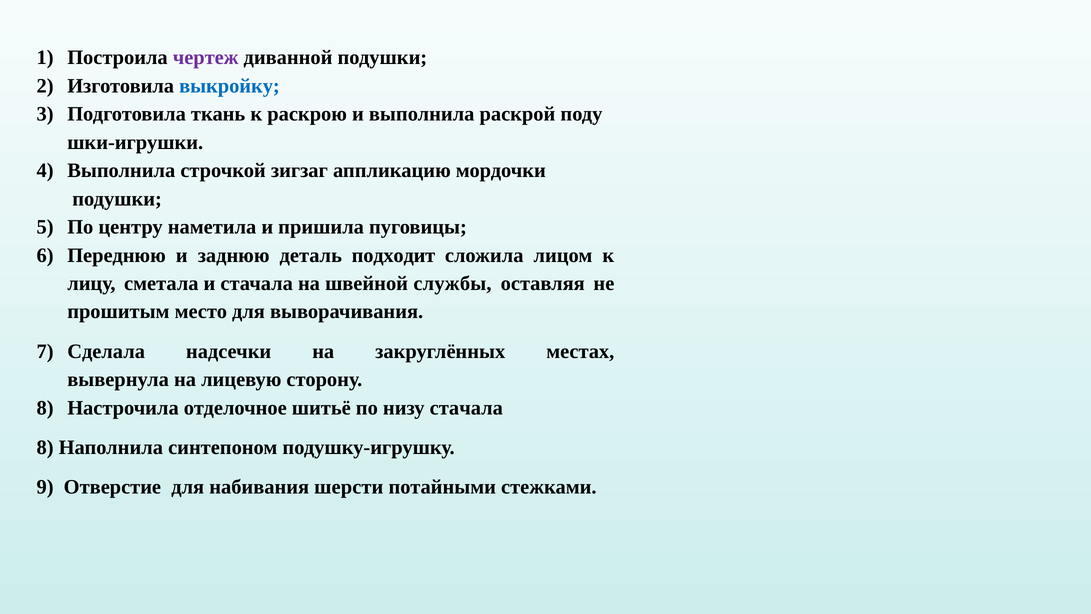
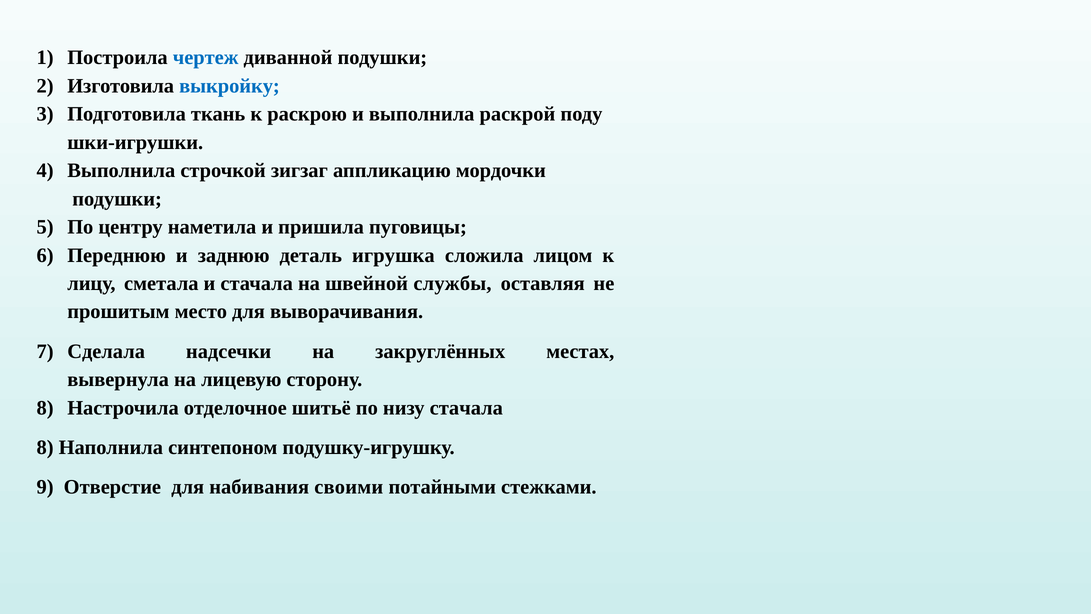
чертеж colour: purple -> blue (206, 58)
подходит: подходит -> игрушка (393, 255)
шерсти: шерсти -> своими (349, 487)
